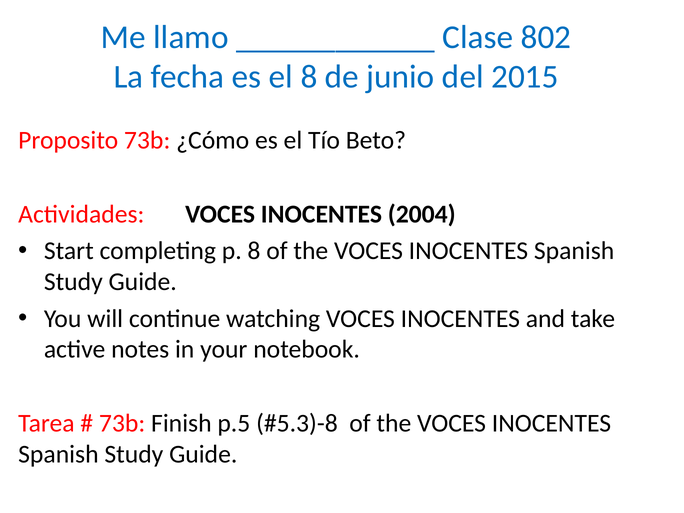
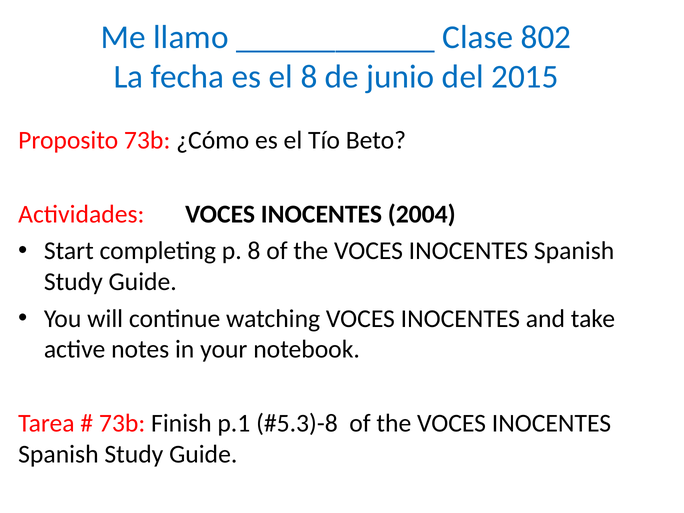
p.5: p.5 -> p.1 (234, 423)
